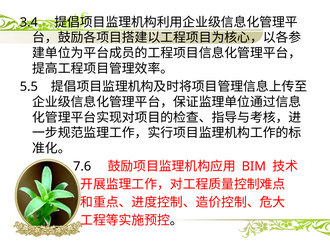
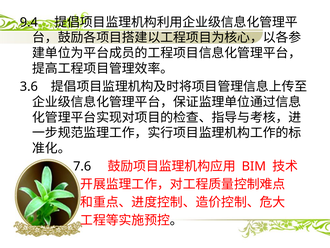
3.4: 3.4 -> 9.4 (29, 22)
5.5: 5.5 -> 3.6 (29, 86)
